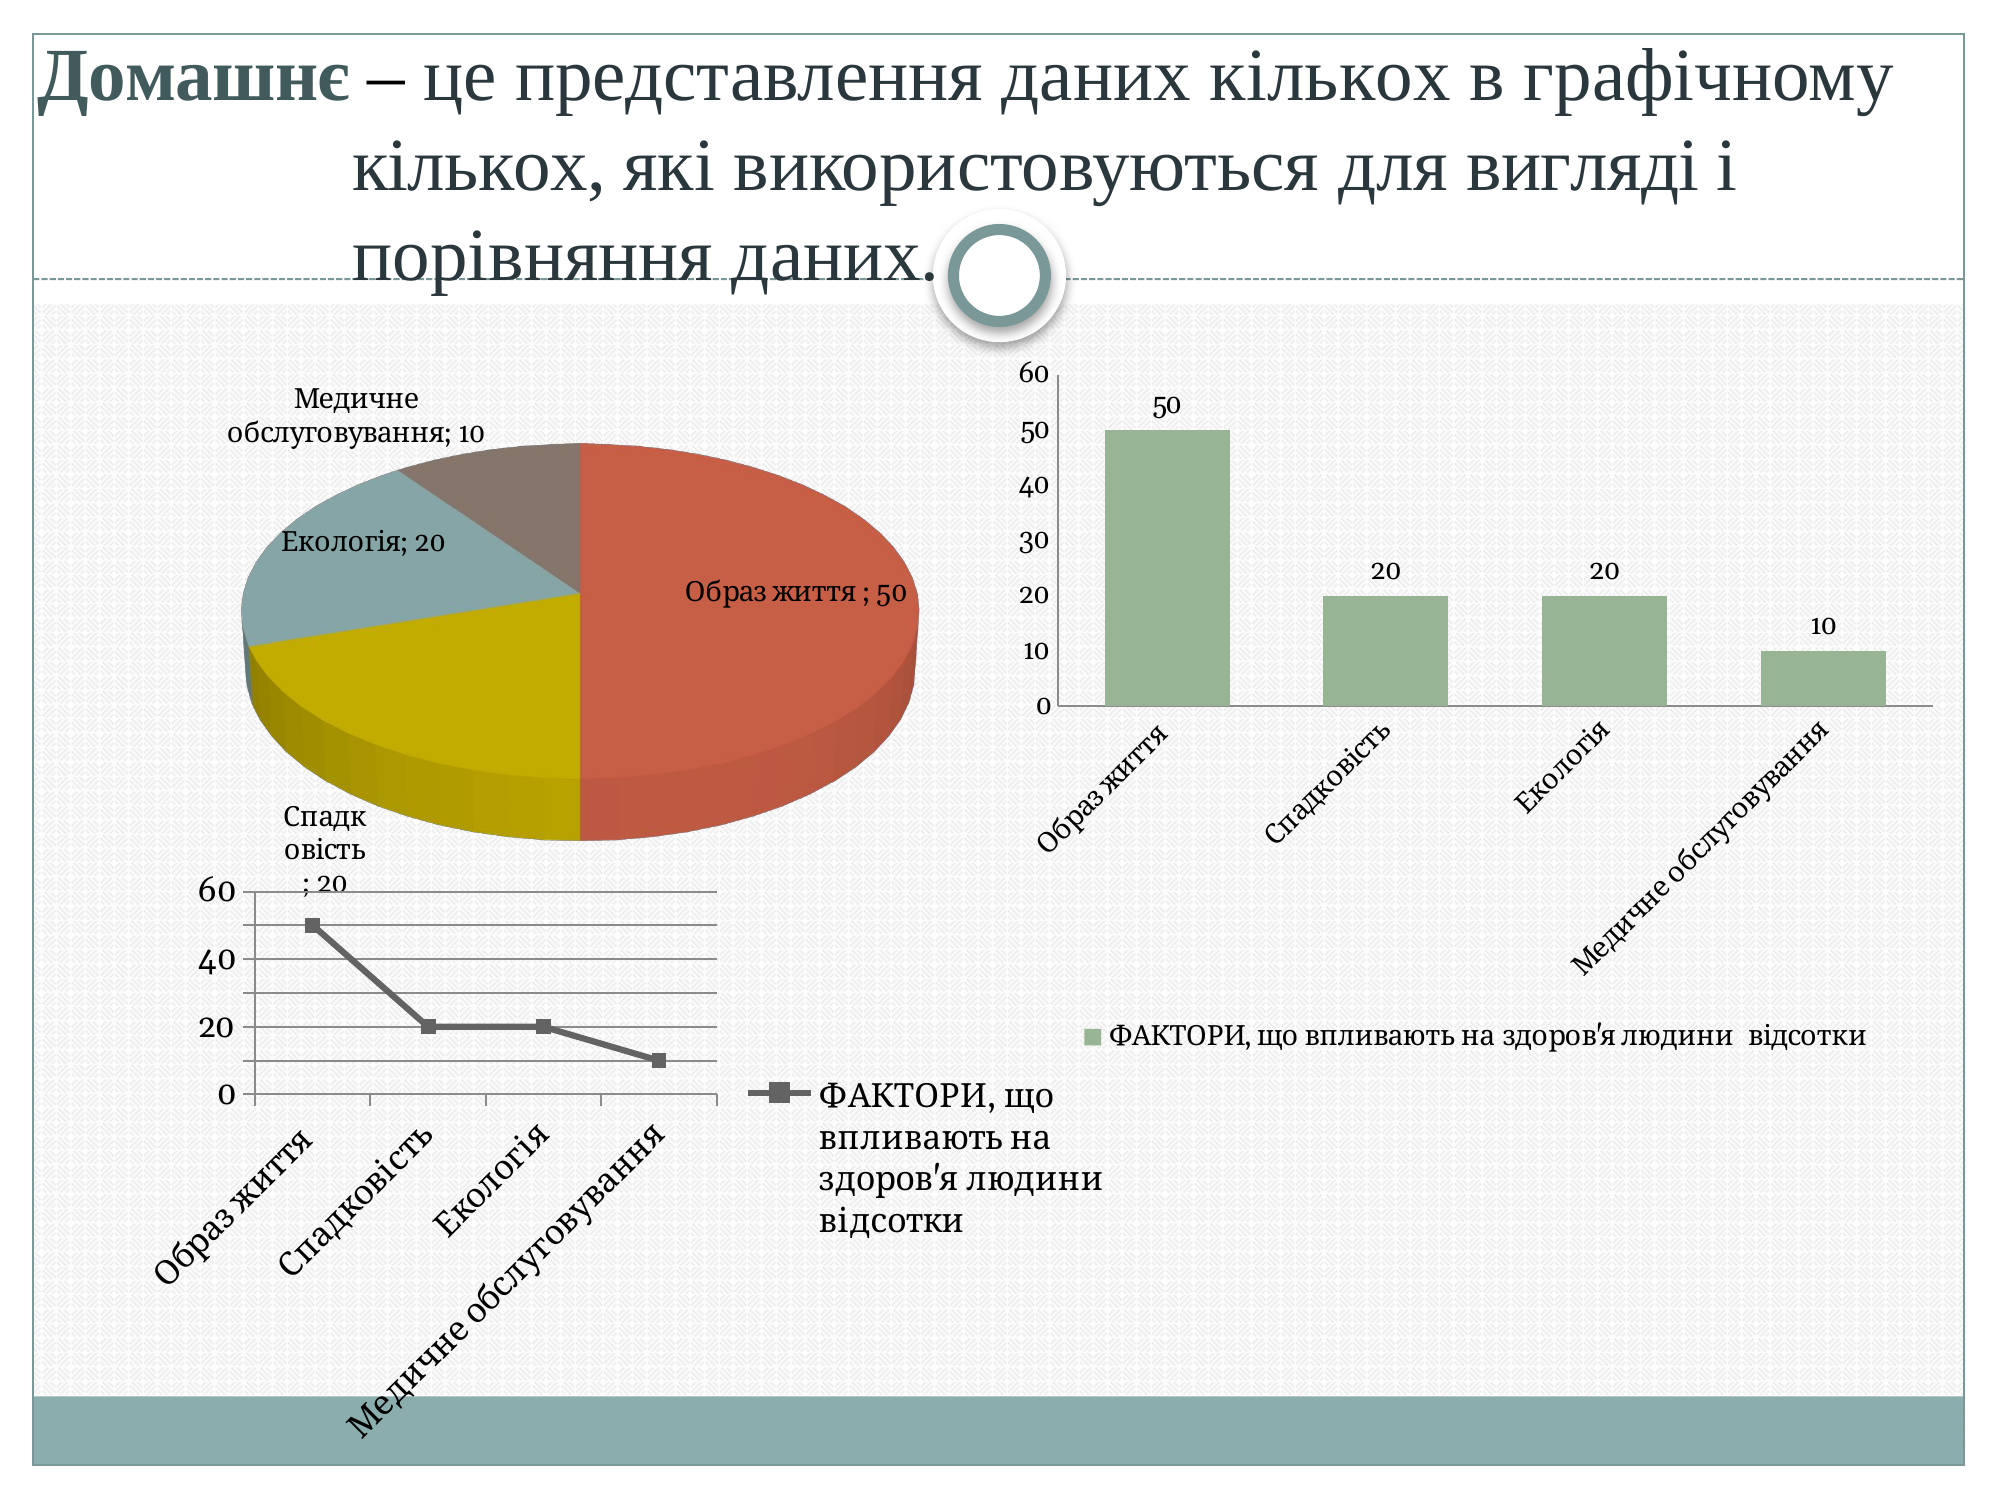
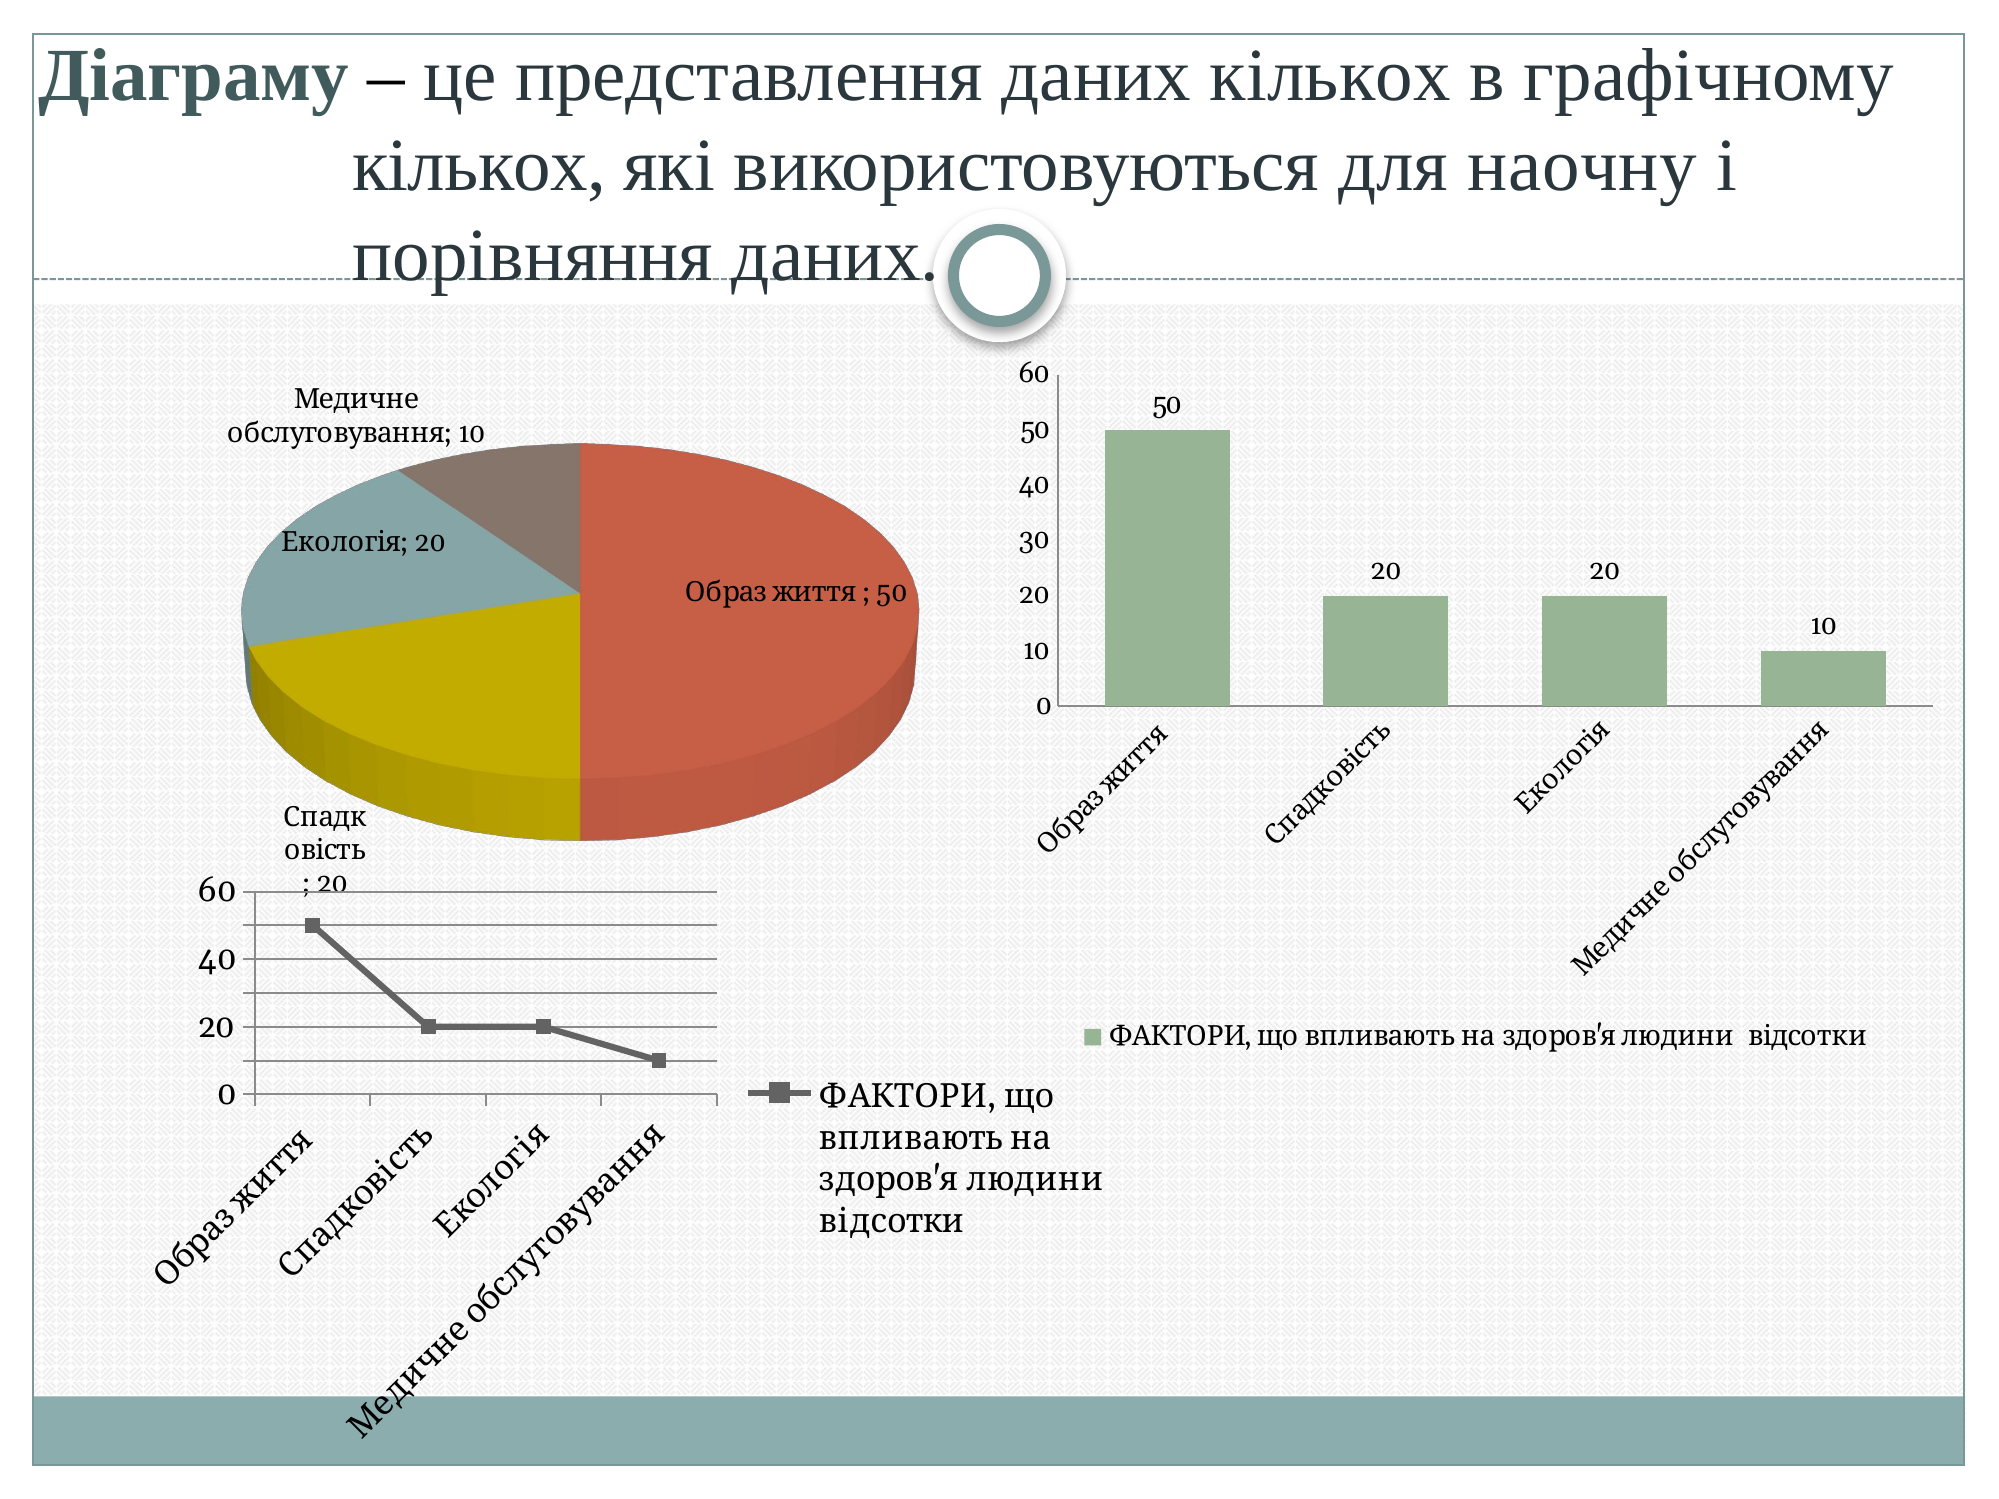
Домашнє: Домашнє -> Діаграму (194, 76)
вигляді: вигляді -> наочну (1582, 166)
